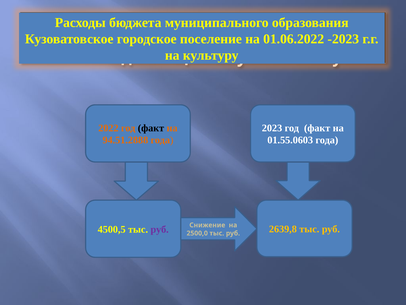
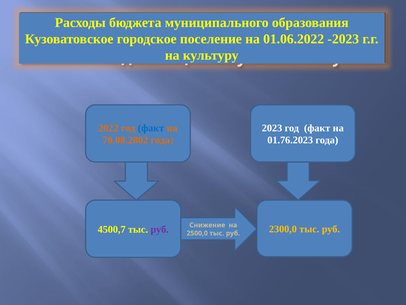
факт colour: black -> blue (151, 128)
94.51.2888: 94.51.2888 -> 70.08.2802 (125, 140)
01.55.0603: 01.55.0603 -> 01.76.2023 (290, 140)
2639,8: 2639,8 -> 2300,0 (283, 229)
4500,5: 4500,5 -> 4500,7 (112, 229)
